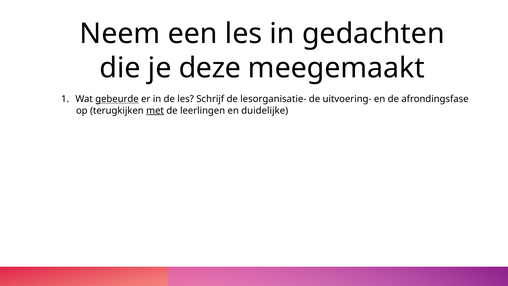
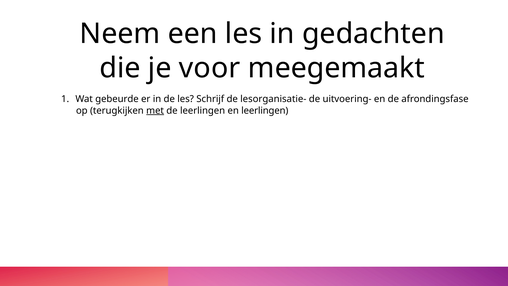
deze: deze -> voor (210, 68)
gebeurde underline: present -> none (117, 99)
en duidelijke: duidelijke -> leerlingen (265, 110)
